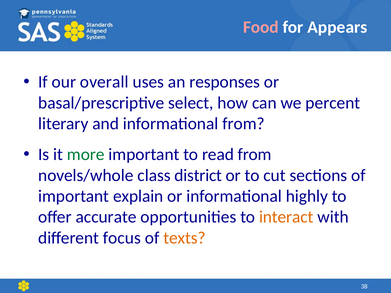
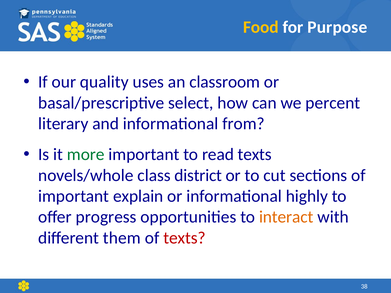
Food colour: pink -> yellow (261, 27)
Appears: Appears -> Purpose (337, 27)
overall: overall -> quality (104, 82)
responses: responses -> classroom (225, 82)
read from: from -> texts (255, 155)
accurate: accurate -> progress (106, 217)
focus: focus -> them (122, 238)
texts colour: orange -> red (185, 238)
